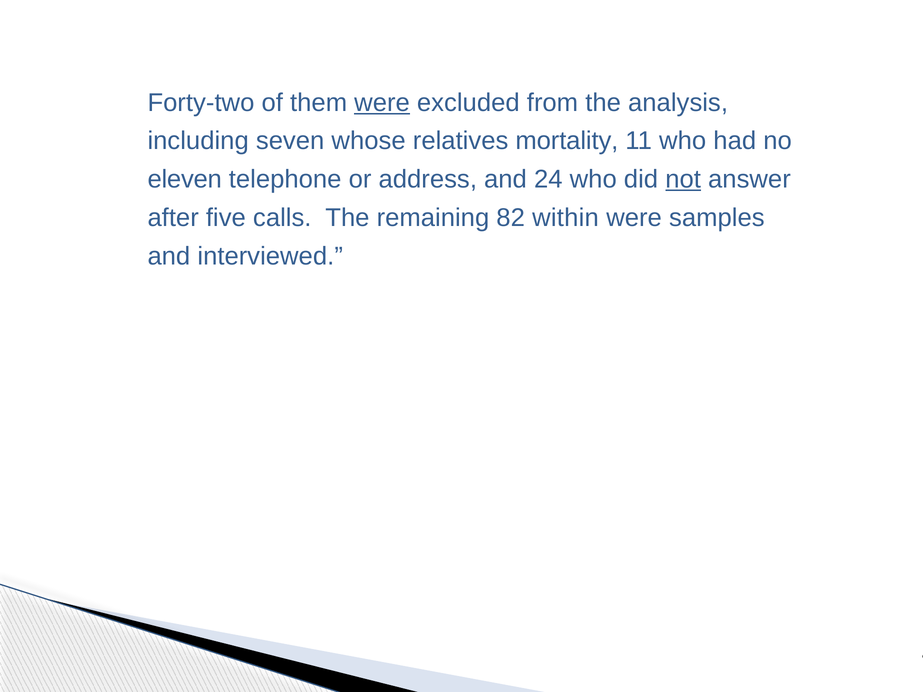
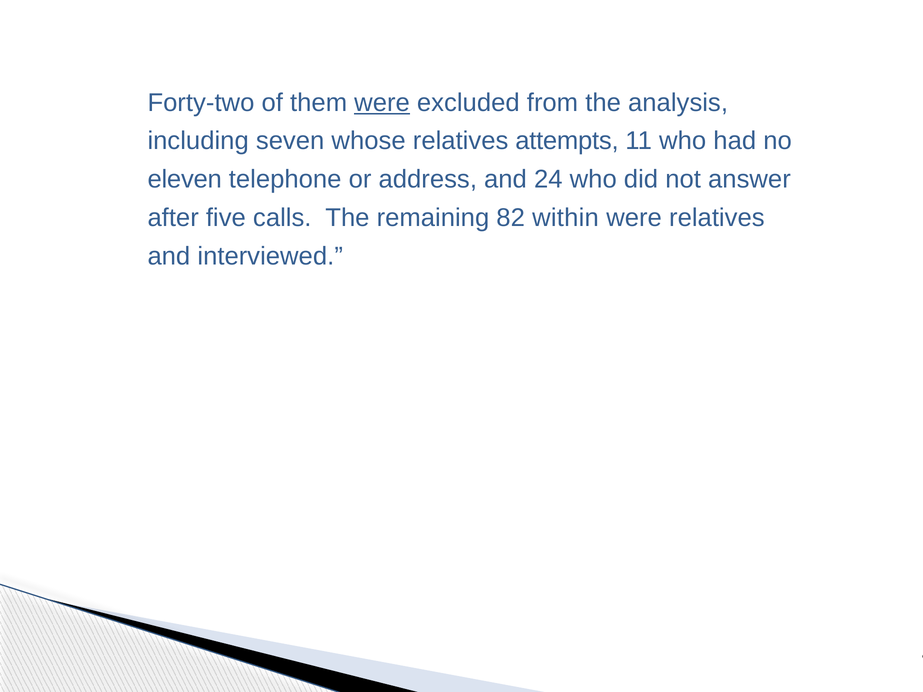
mortality: mortality -> attempts (567, 141)
not underline: present -> none (683, 179)
were samples: samples -> relatives (717, 218)
